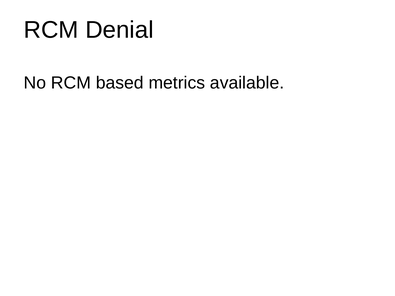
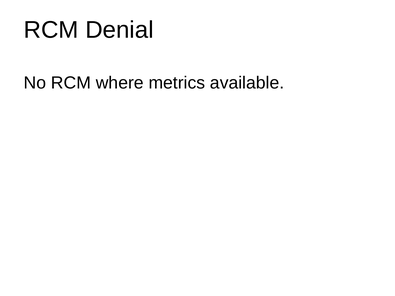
based: based -> where (120, 83)
